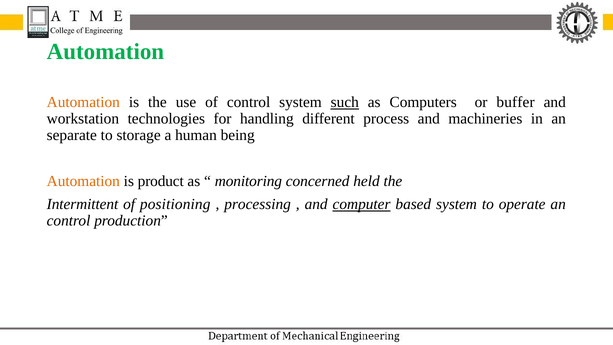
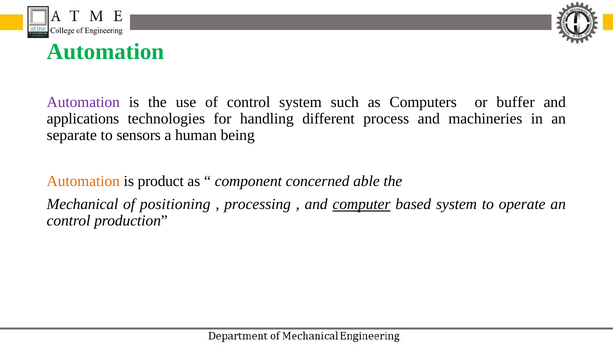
Automation colour: orange -> purple (83, 102)
such underline: present -> none (345, 102)
workstation: workstation -> applications (83, 119)
storage: storage -> sensors (139, 135)
monitoring: monitoring -> component (248, 181)
held: held -> able (367, 181)
Intermittent: Intermittent -> Mechanical (83, 204)
